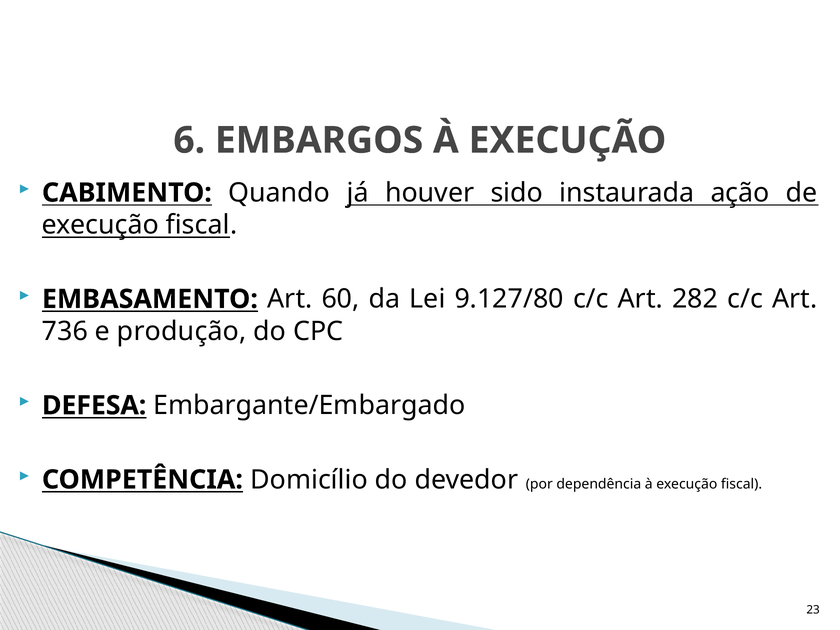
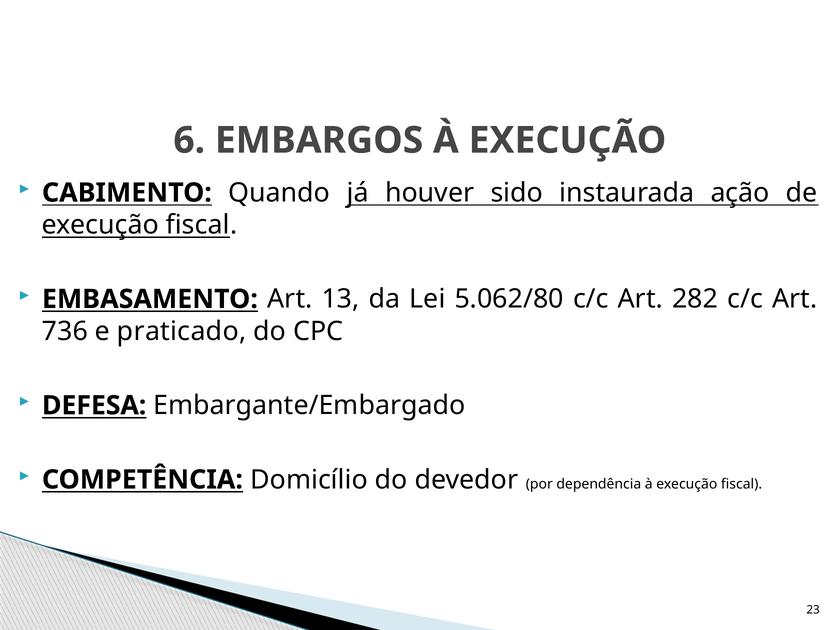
60: 60 -> 13 (341, 299)
9.127/80: 9.127/80 -> 5.062/80 (509, 299)
produção: produção -> praticado (182, 331)
